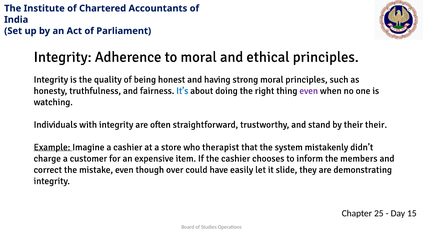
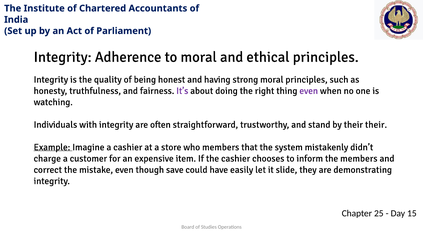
It’s colour: blue -> purple (182, 91)
who therapist: therapist -> members (221, 147)
over: over -> save (175, 170)
